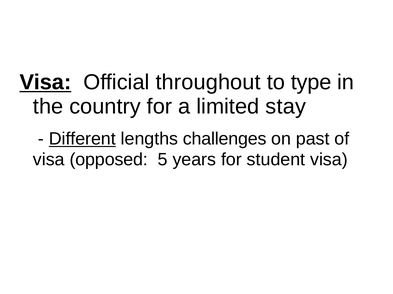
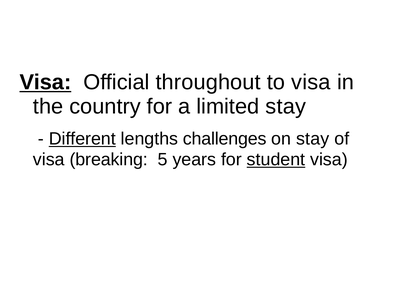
to type: type -> visa (311, 82)
on past: past -> stay (313, 139)
opposed: opposed -> breaking (109, 160)
student underline: none -> present (276, 160)
